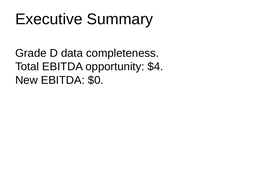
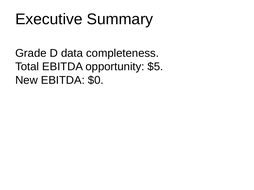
$4: $4 -> $5 (155, 67)
